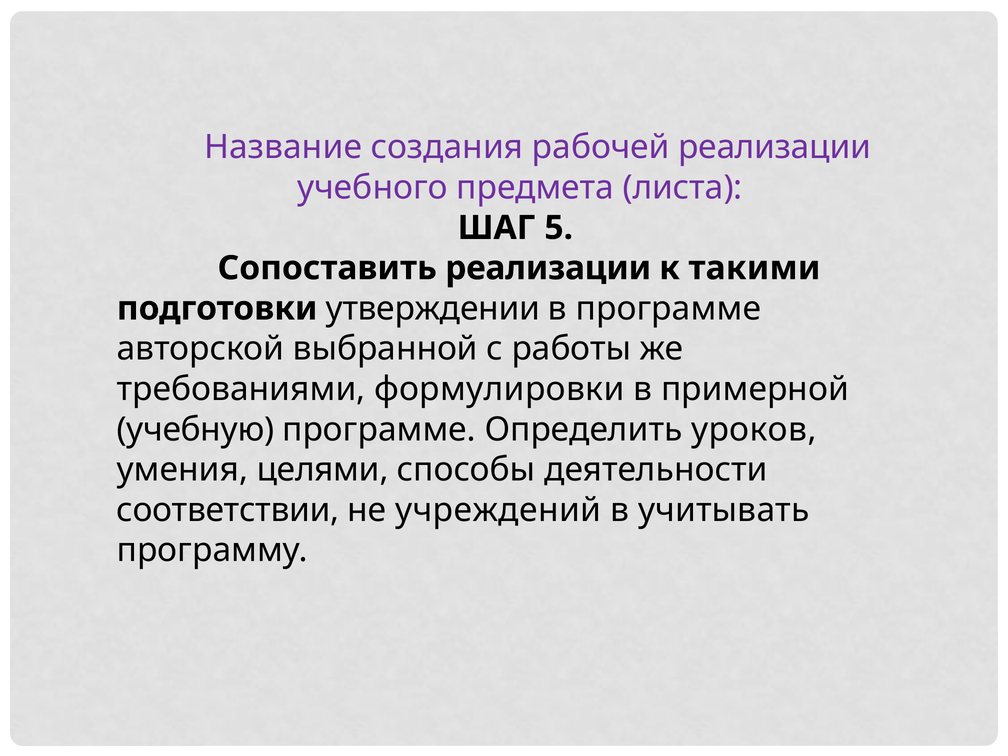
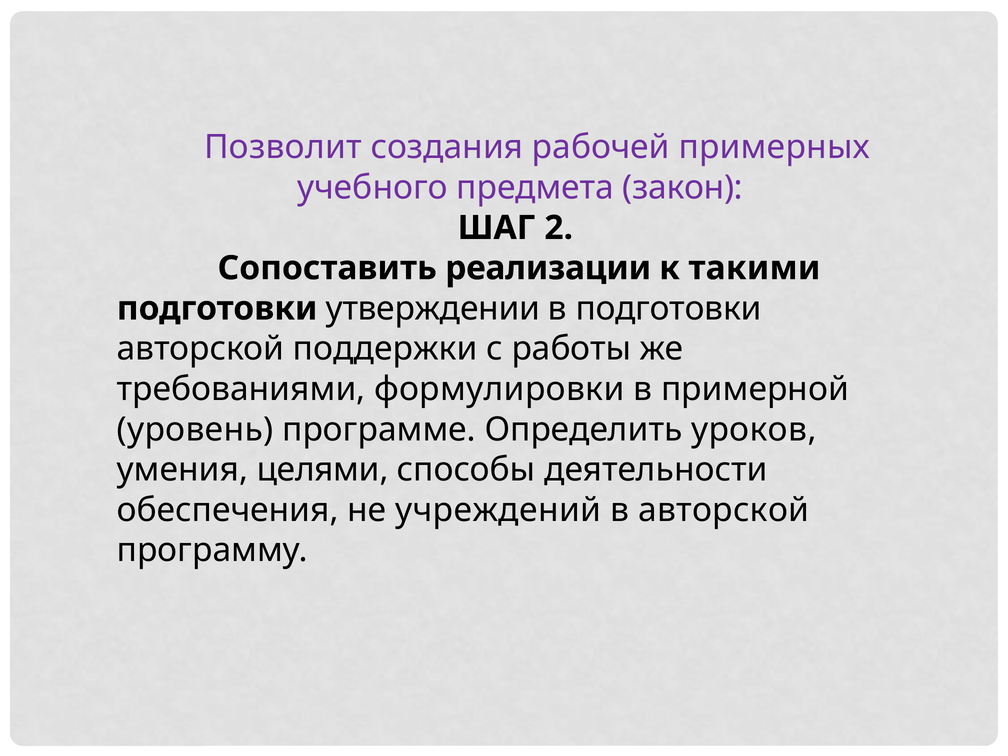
Название: Название -> Позволит (283, 147)
рабочей реализации: реализации -> примерных (774, 147)
листа: листа -> закон (683, 187)
5: 5 -> 2 (559, 228)
в программе: программе -> подготовки (669, 308)
выбранной: выбранной -> поддержки (385, 349)
учебную: учебную -> уровень (195, 429)
соответствии: соответствии -> обеспечения (228, 510)
в учитывать: учитывать -> авторской (724, 510)
